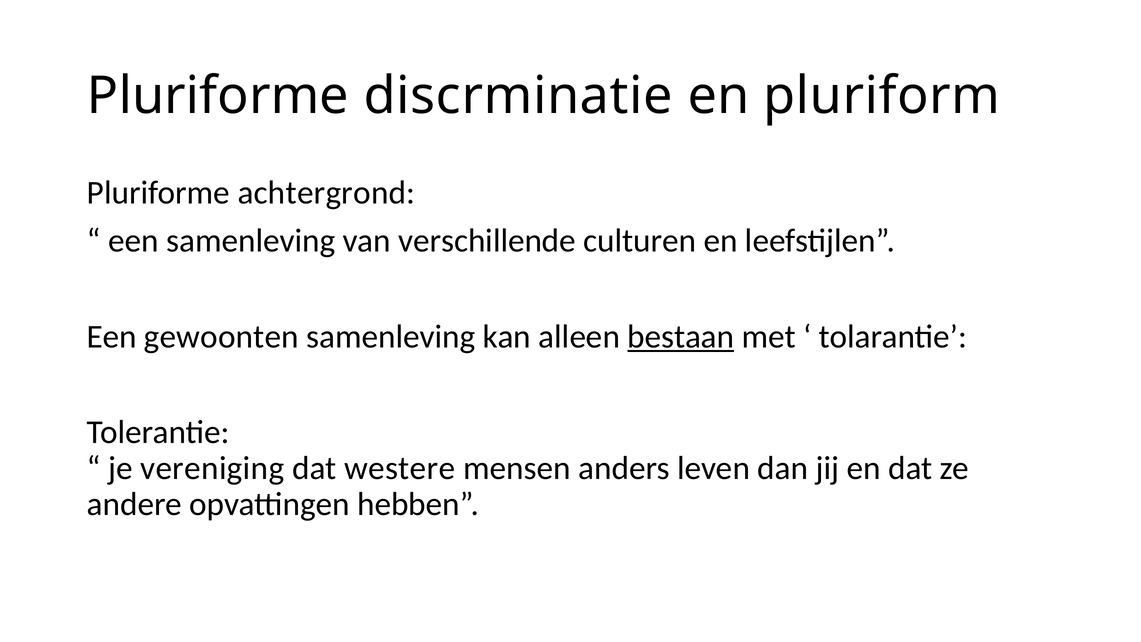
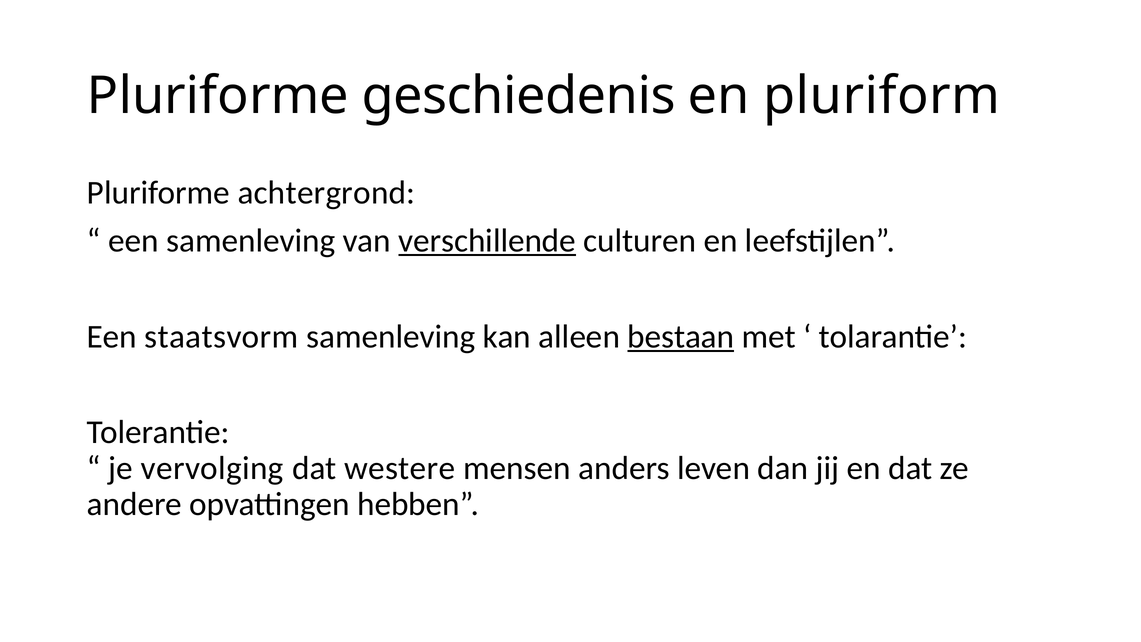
discrminatie: discrminatie -> geschiedenis (519, 96)
verschillende underline: none -> present (487, 241)
gewoonten: gewoonten -> staatsvorm (221, 336)
vereniging: vereniging -> vervolging (212, 468)
